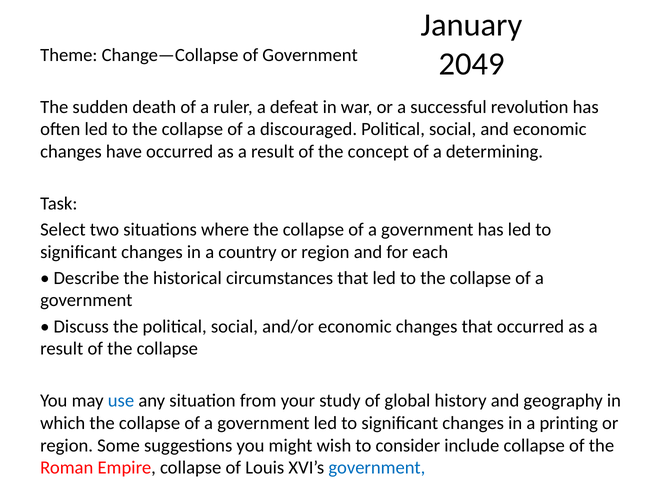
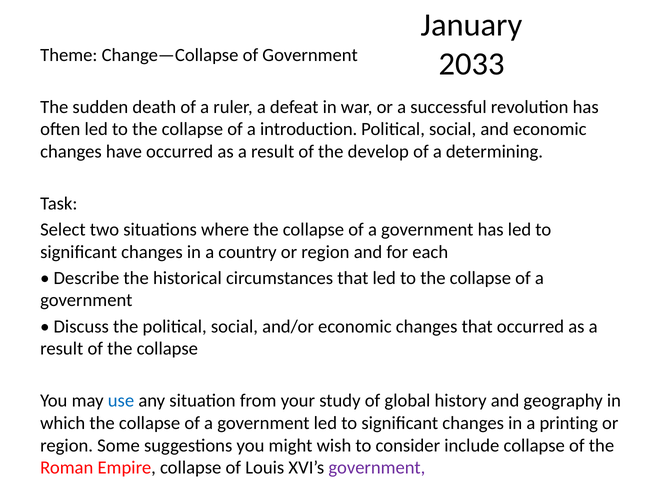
2049: 2049 -> 2033 (472, 64)
discouraged: discouraged -> introduction (309, 129)
concept: concept -> develop (378, 152)
government colour: blue -> purple (377, 468)
